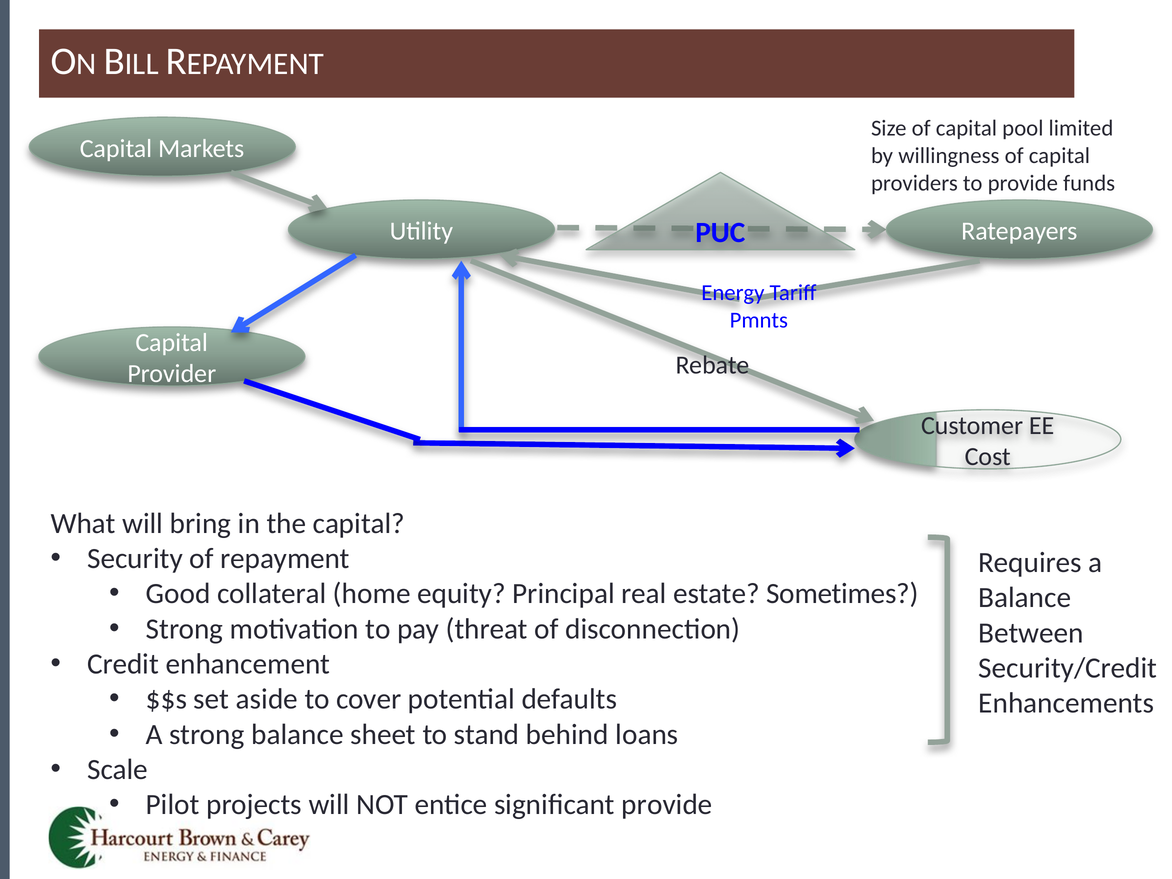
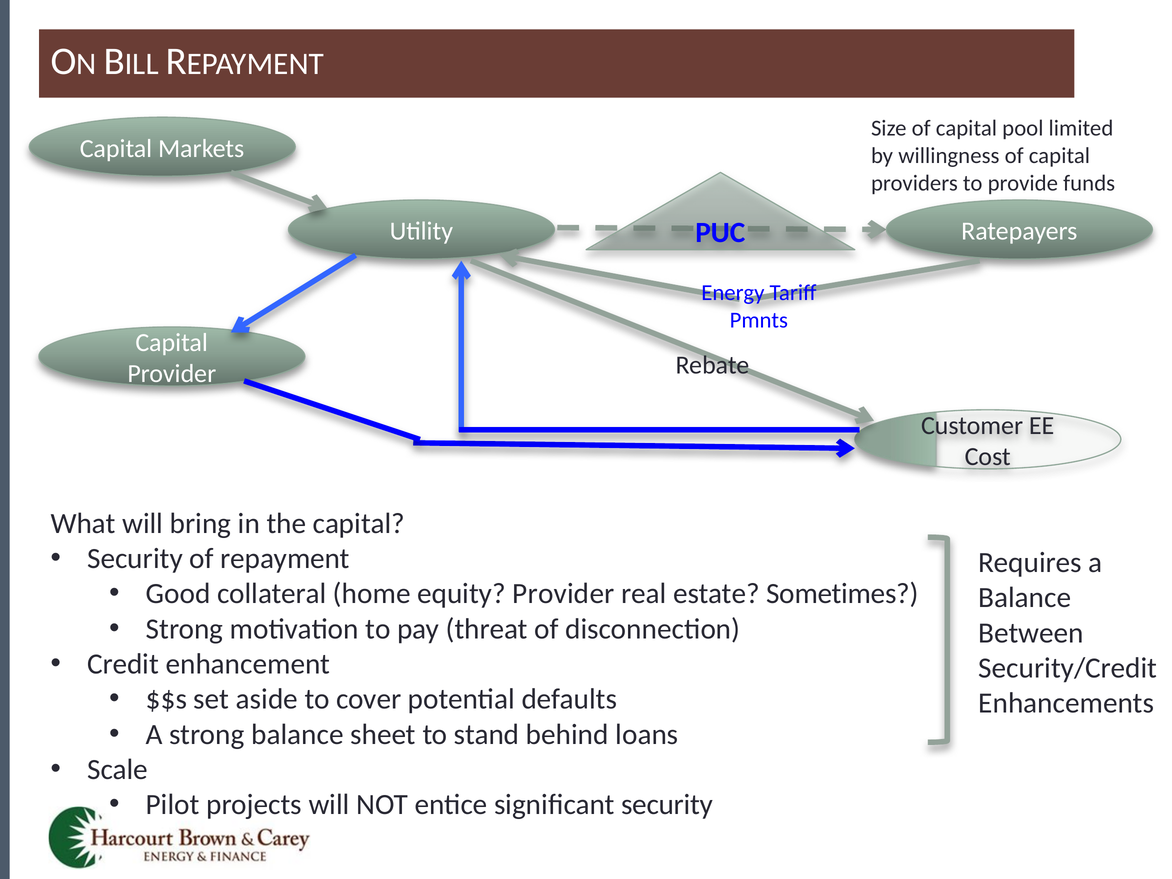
equity Principal: Principal -> Provider (563, 594)
significant provide: provide -> security (667, 805)
